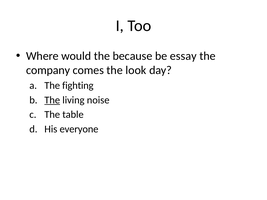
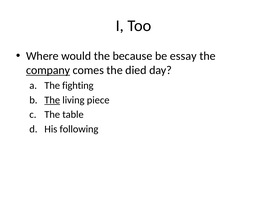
company underline: none -> present (48, 70)
look: look -> died (136, 70)
noise: noise -> piece (98, 100)
everyone: everyone -> following (79, 129)
